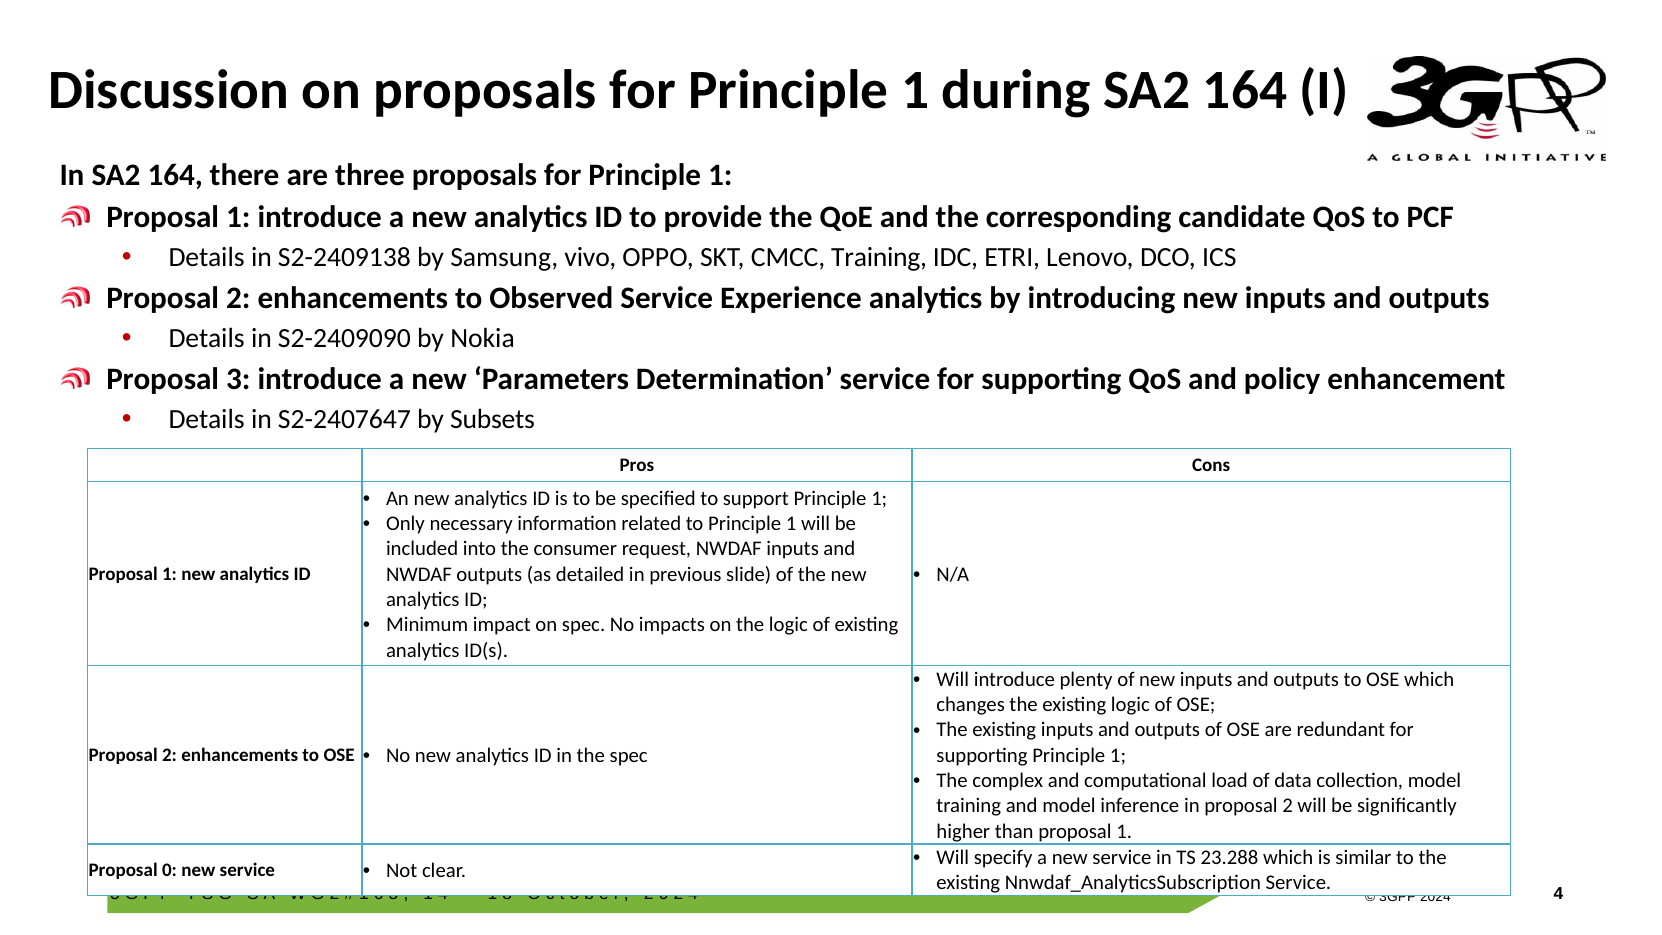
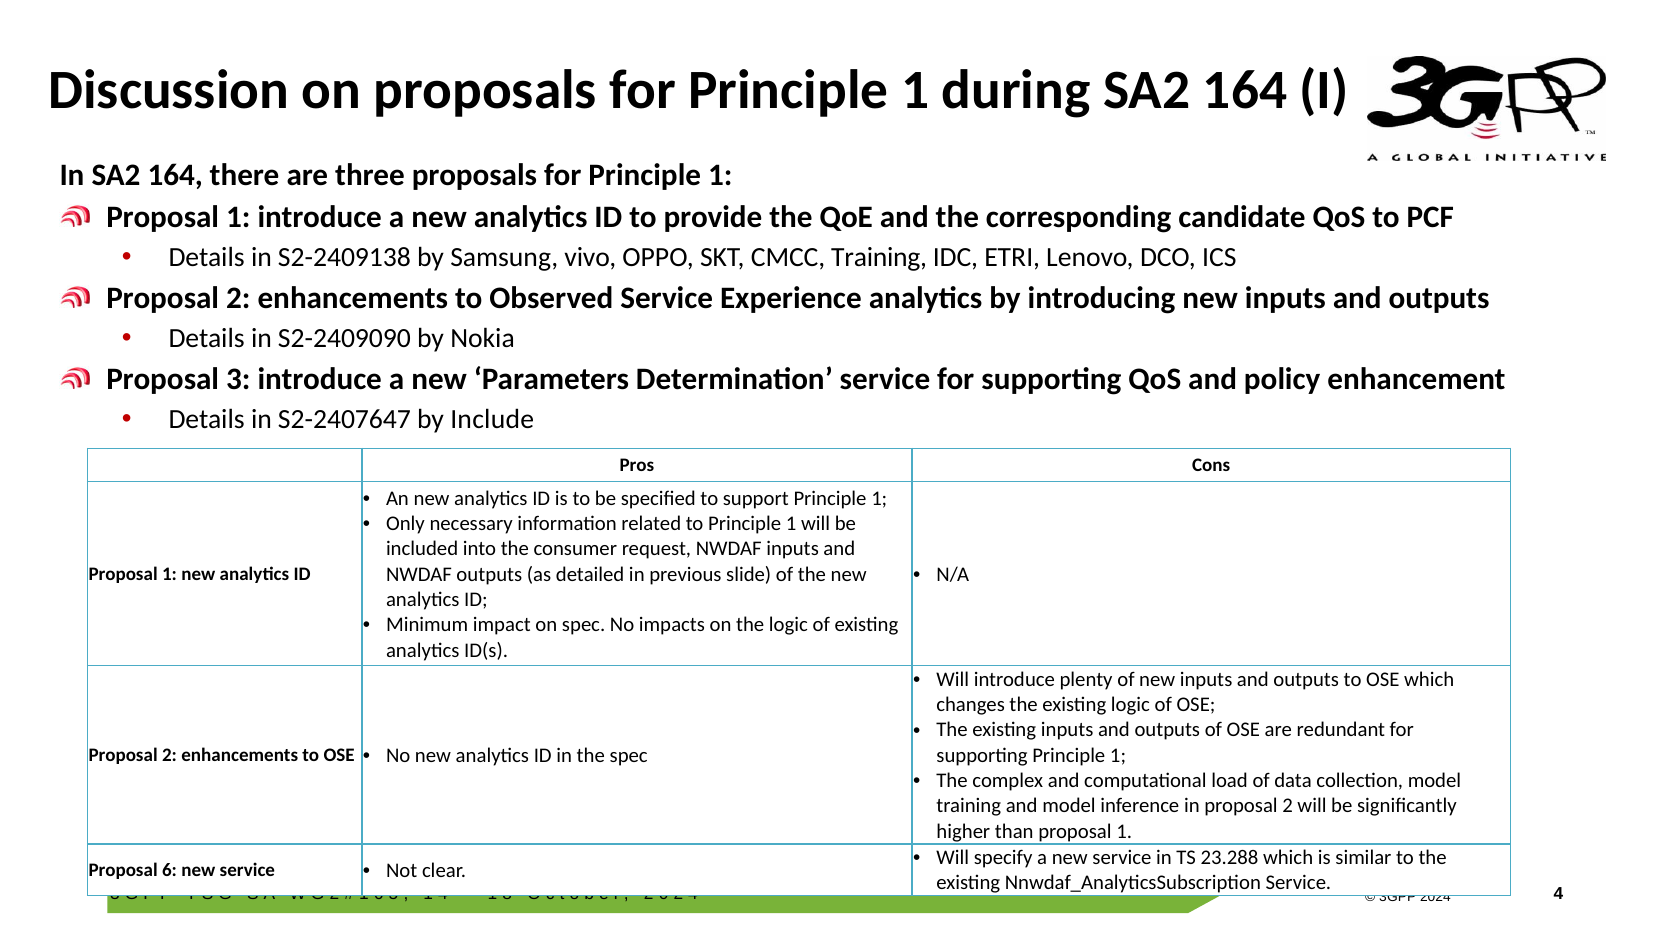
Subsets: Subsets -> Include (492, 420)
Proposal 0: 0 -> 6 (170, 870)
